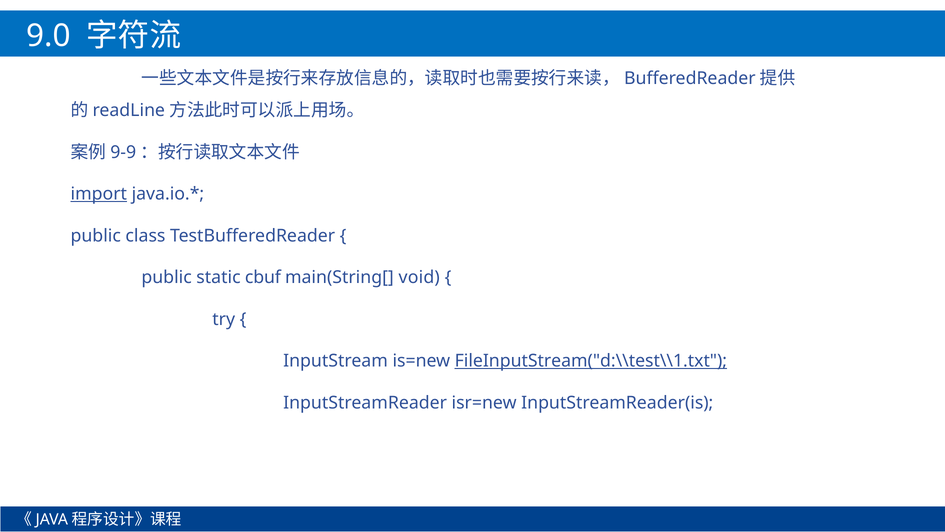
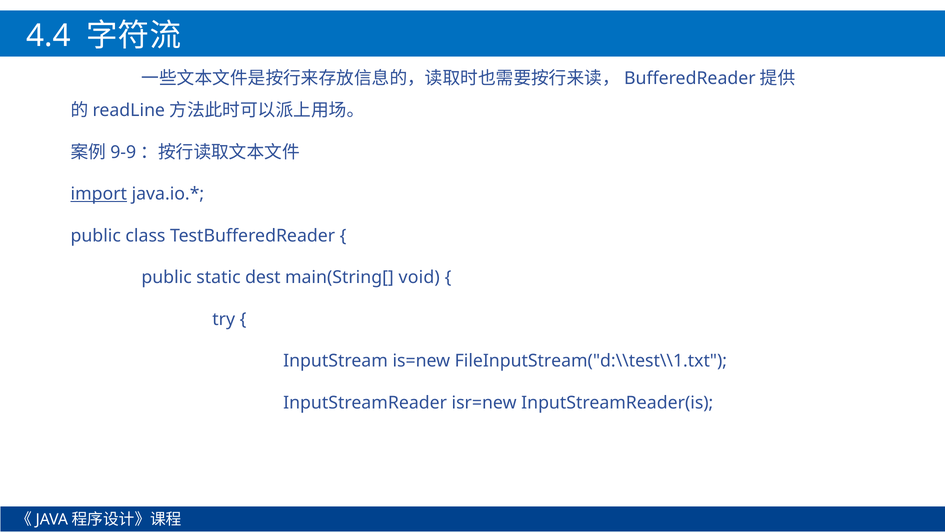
9.0: 9.0 -> 4.4 (48, 36)
cbuf: cbuf -> dest (263, 277)
FileInputStream("d:\\test\\1.txt underline: present -> none (591, 361)
